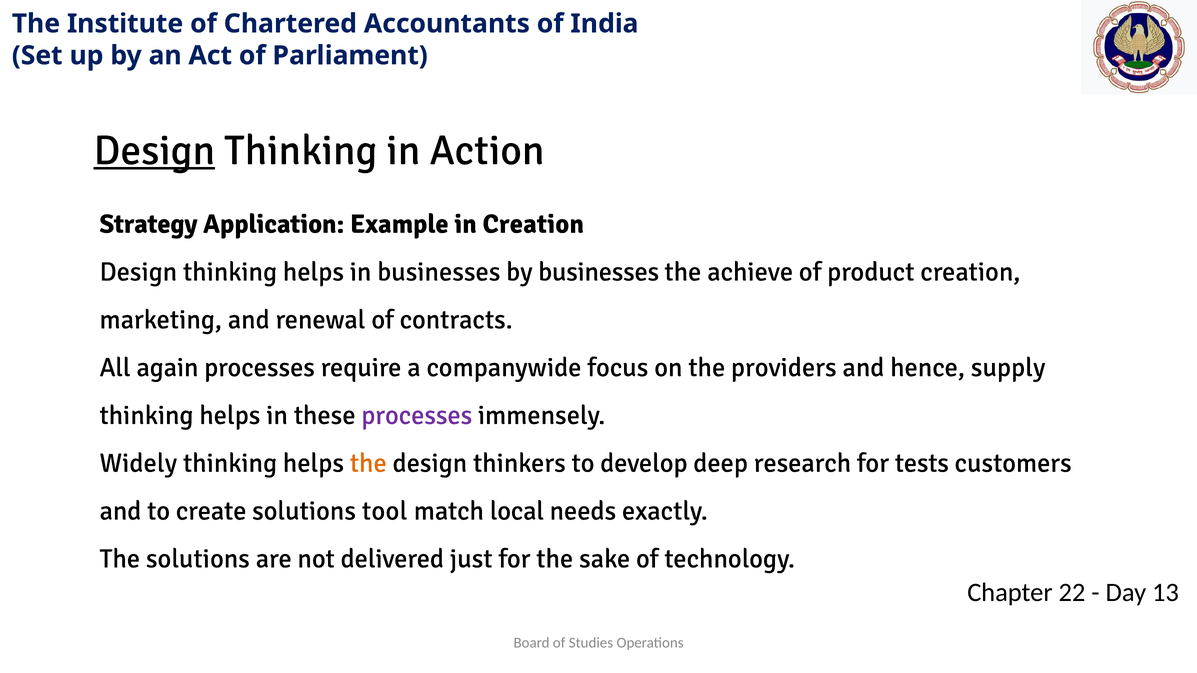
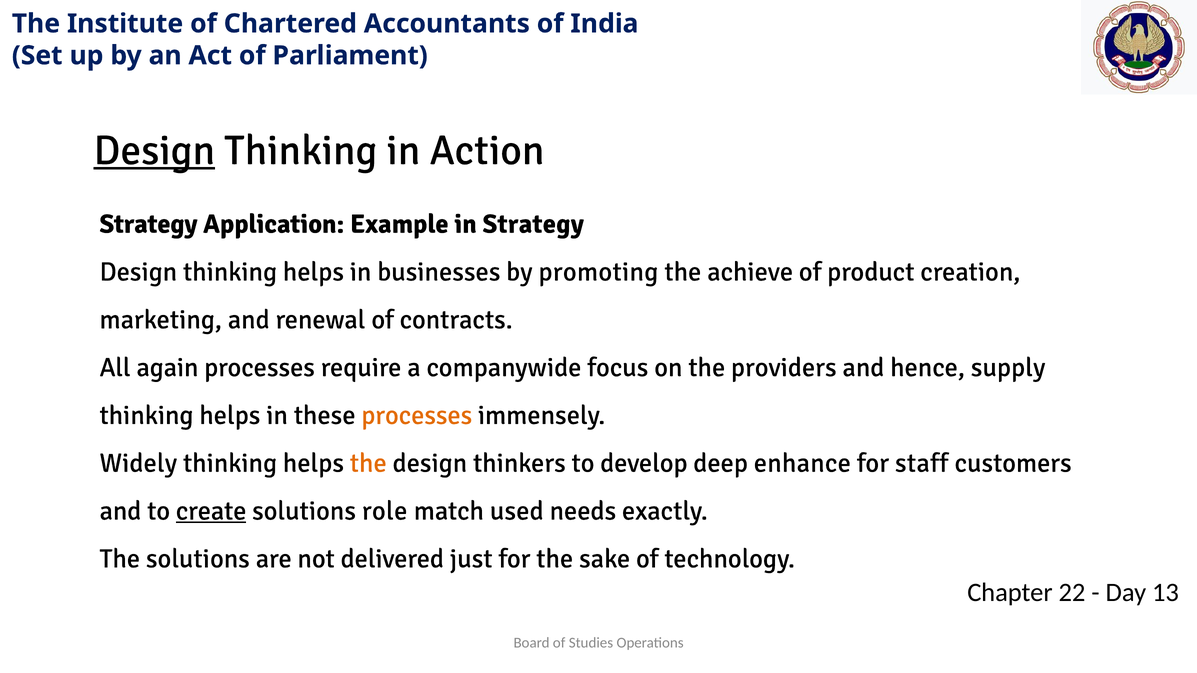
in Creation: Creation -> Strategy (533, 224)
by businesses: businesses -> promoting (598, 272)
processes colour: purple -> orange (417, 415)
research: research -> enhance (802, 463)
tests: tests -> staff (922, 463)
create underline: none -> present (211, 511)
tool: tool -> role (385, 511)
local: local -> used (517, 511)
